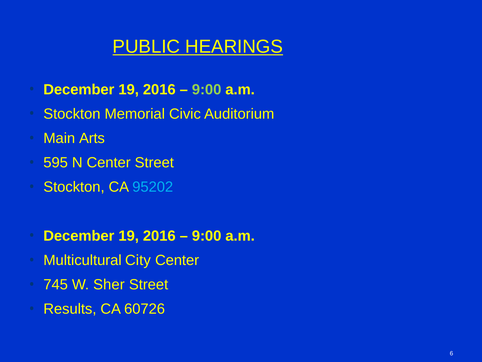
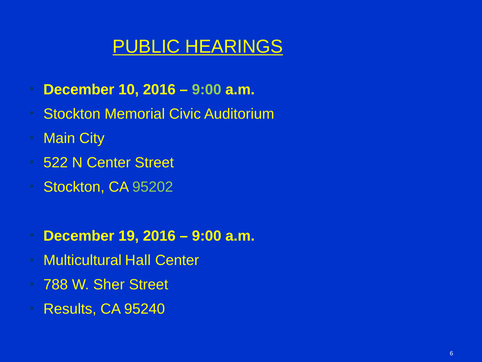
19: 19 -> 10 (129, 89)
Arts: Arts -> City (92, 138)
595: 595 -> 522 (56, 162)
95202 colour: light blue -> light green (153, 187)
City: City -> Hall (138, 260)
745: 745 -> 788 (56, 284)
60726: 60726 -> 95240 (145, 309)
